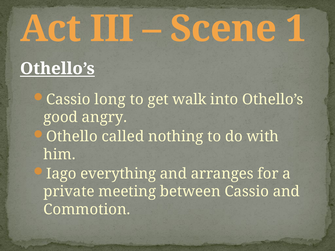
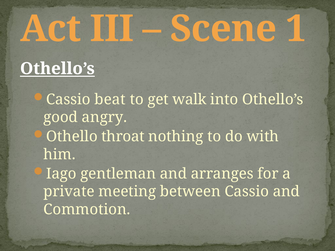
long: long -> beat (110, 100)
called: called -> throat (123, 137)
everything: everything -> gentleman (118, 174)
